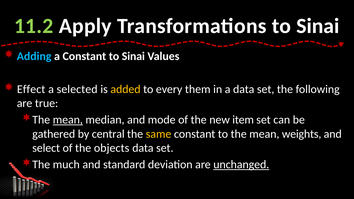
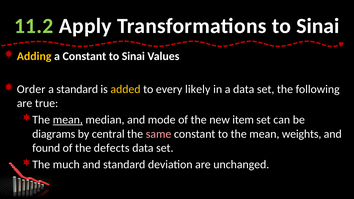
Adding colour: light blue -> yellow (34, 56)
Effect: Effect -> Order (31, 89)
a selected: selected -> standard (77, 89)
them: them -> likely (198, 89)
gathered: gathered -> diagrams (54, 134)
same colour: yellow -> pink (159, 134)
select: select -> found (46, 148)
objects: objects -> defects (112, 148)
unchanged underline: present -> none (241, 165)
